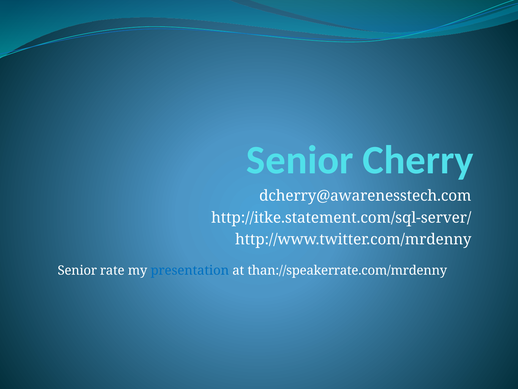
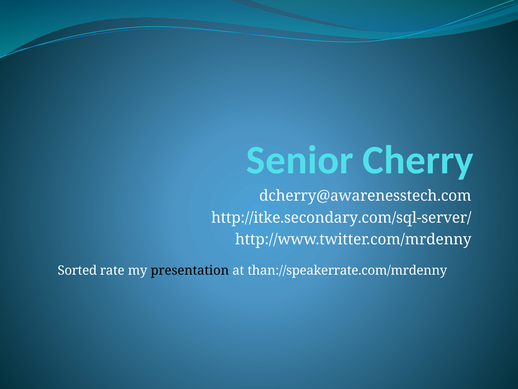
http://itke.statement.com/sql-server/: http://itke.statement.com/sql-server/ -> http://itke.secondary.com/sql-server/ (341, 217)
Senior: Senior -> Sorted (77, 270)
presentation colour: blue -> black (190, 270)
